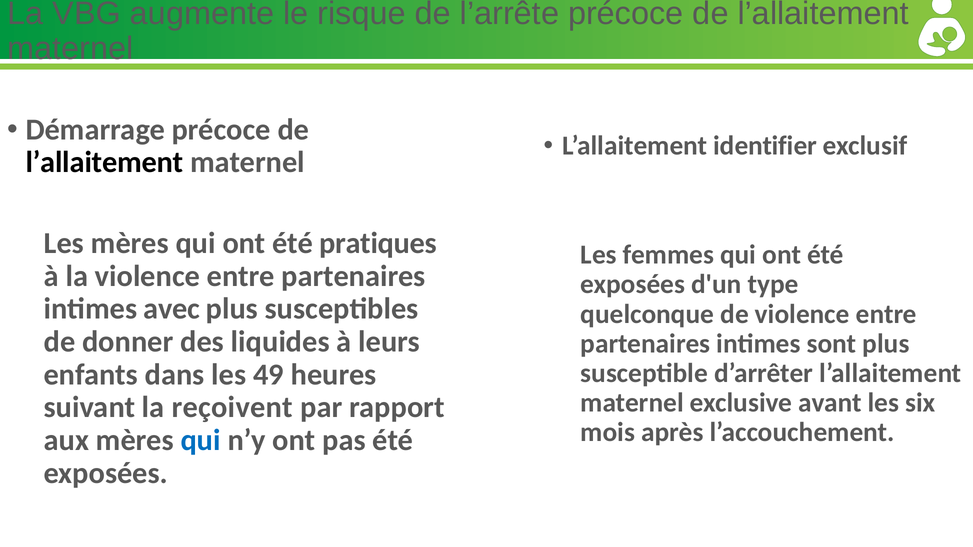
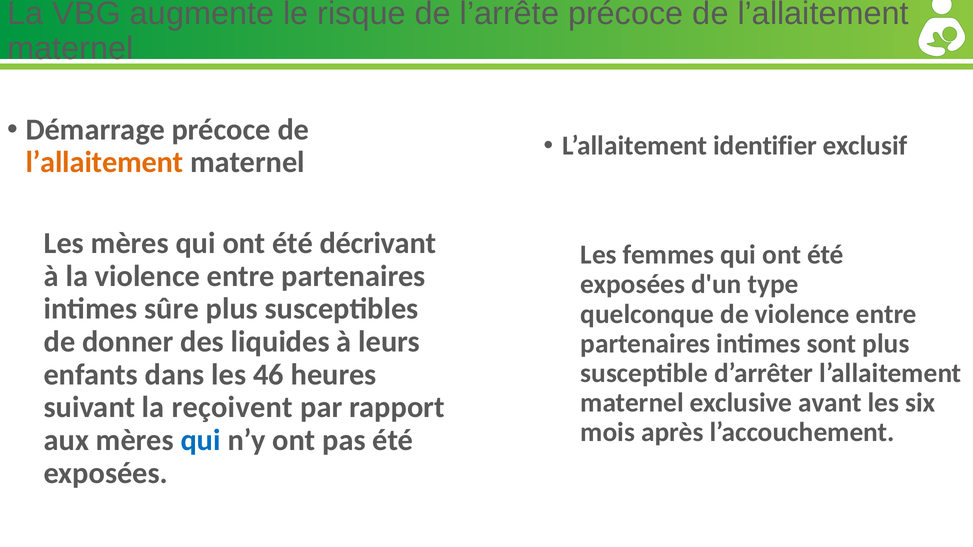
l’allaitement colour: black -> orange (105, 163)
pratiques: pratiques -> décrivant (378, 243)
avec: avec -> sûre (171, 309)
49: 49 -> 46 (268, 375)
